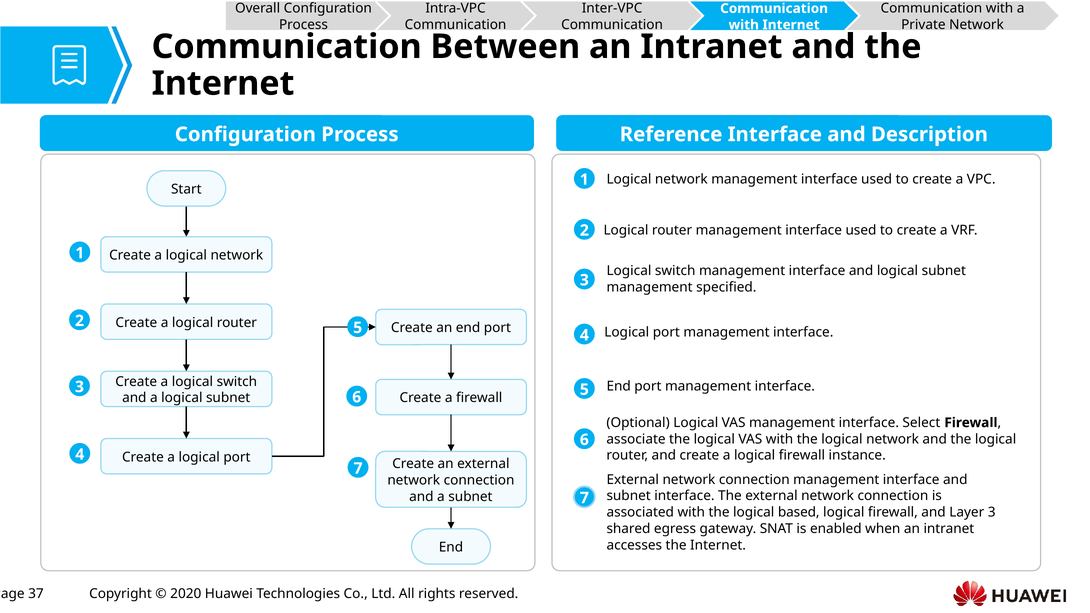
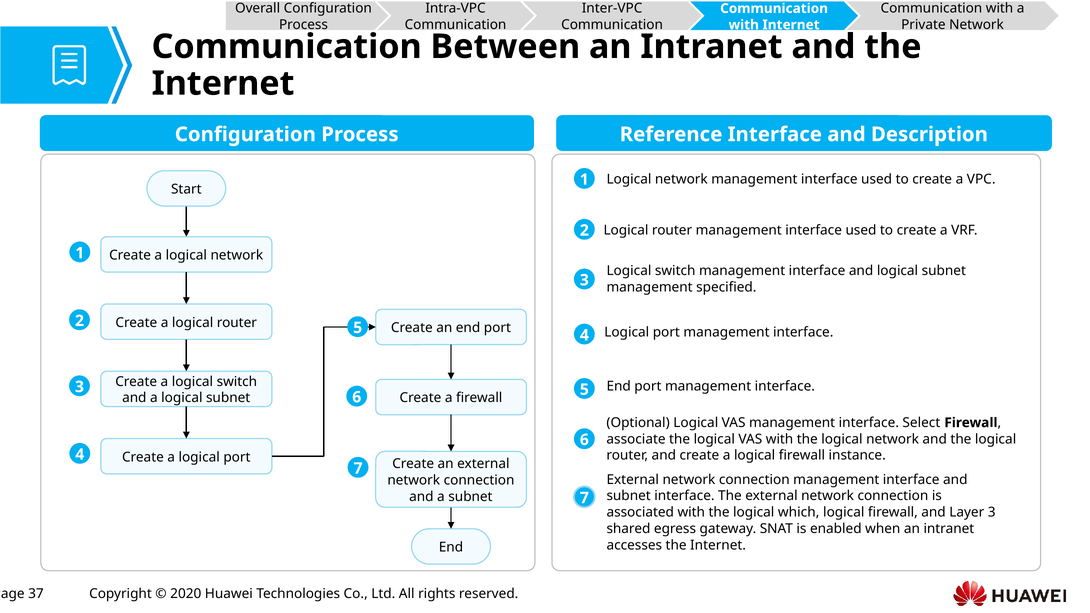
based: based -> which (799, 512)
